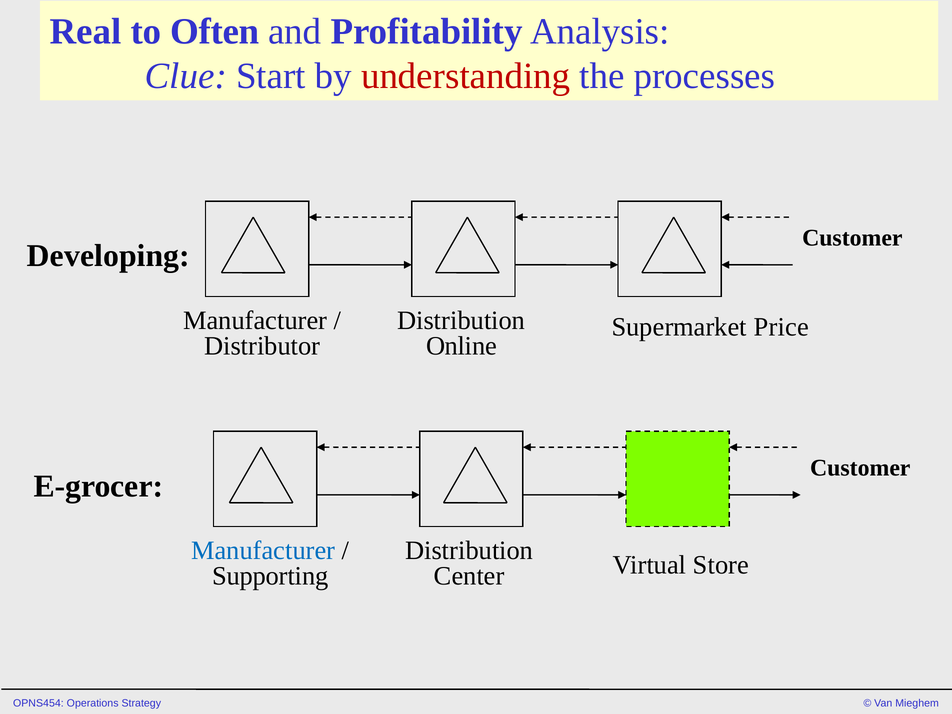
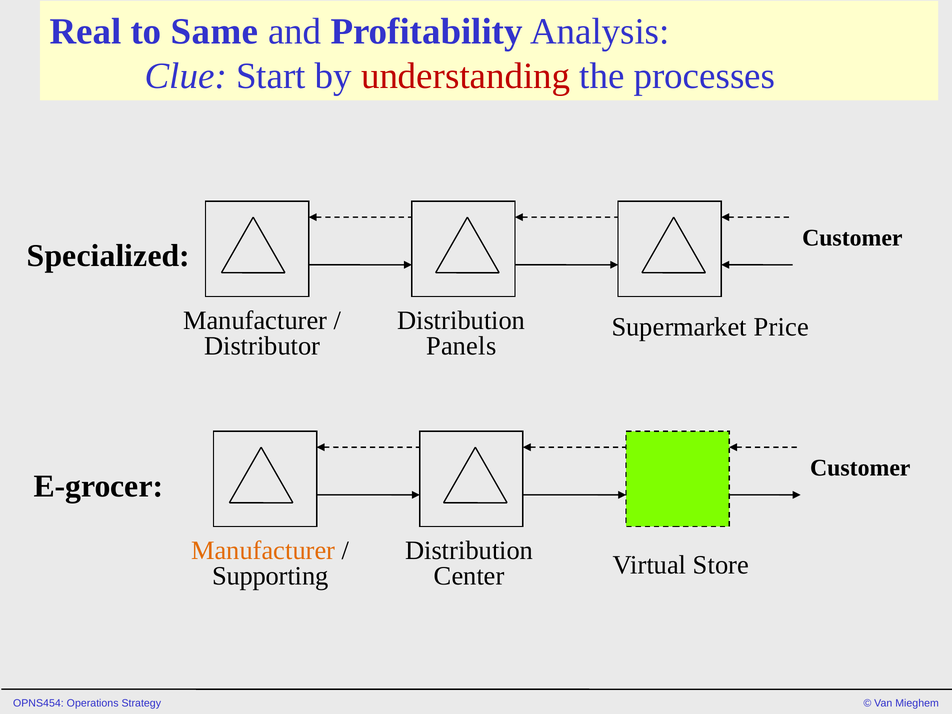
Often: Often -> Same (214, 31)
Developing: Developing -> Specialized (108, 256)
Online: Online -> Panels (461, 346)
Manufacturer colour: blue -> orange (263, 551)
